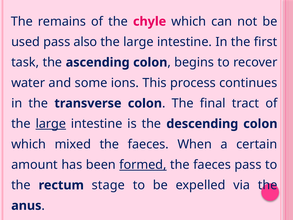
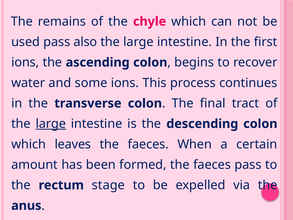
task: task -> ions (25, 62)
mixed: mixed -> leaves (73, 144)
formed underline: present -> none (143, 165)
